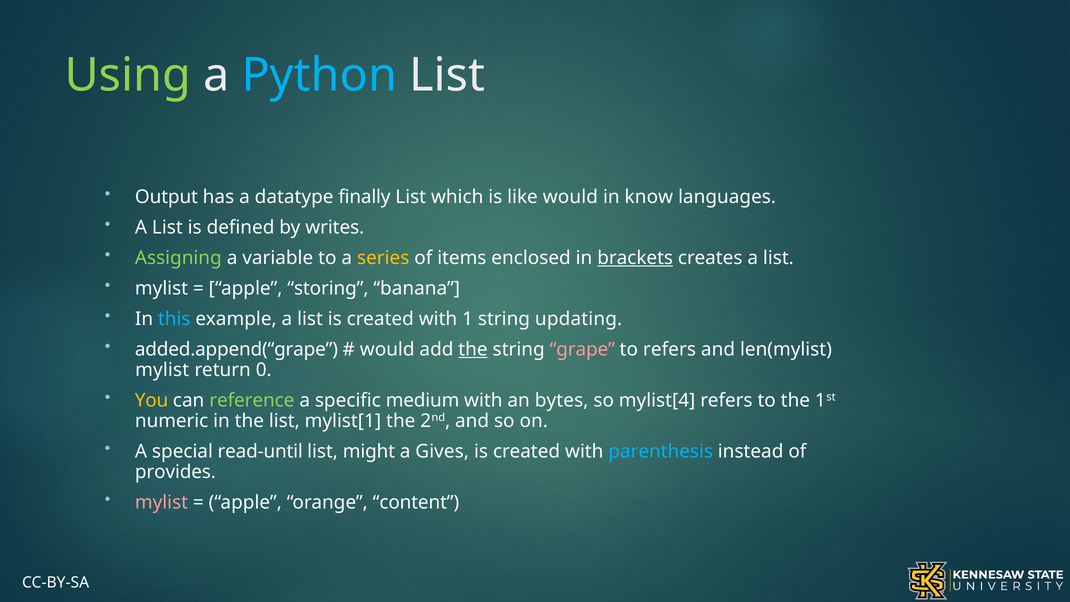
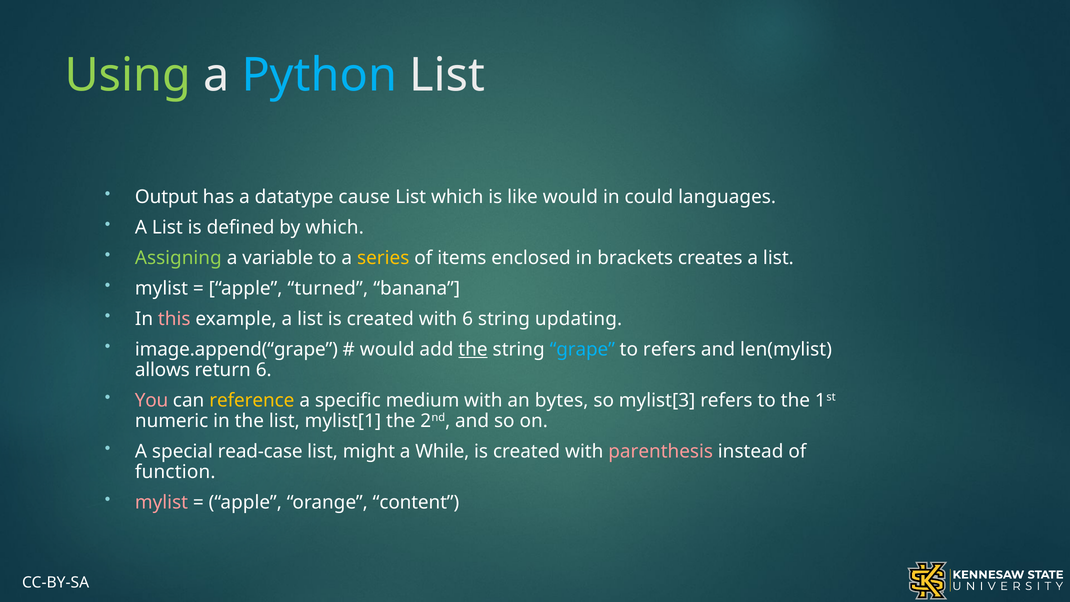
finally: finally -> cause (364, 197)
know: know -> could (649, 197)
by writes: writes -> which (335, 227)
brackets underline: present -> none (635, 258)
storing: storing -> turned (328, 288)
this colour: light blue -> pink (174, 319)
with 1: 1 -> 6 (468, 319)
added.append(“grape: added.append(“grape -> image.append(“grape (236, 349)
grape colour: pink -> light blue (582, 349)
mylist: mylist -> allows (162, 370)
return 0: 0 -> 6 (264, 370)
You colour: yellow -> pink (152, 400)
reference colour: light green -> yellow (252, 400)
mylist[4: mylist[4 -> mylist[3 (657, 400)
read-until: read-until -> read-case (260, 451)
Gives: Gives -> While (442, 451)
parenthesis colour: light blue -> pink (661, 451)
provides: provides -> function (175, 472)
